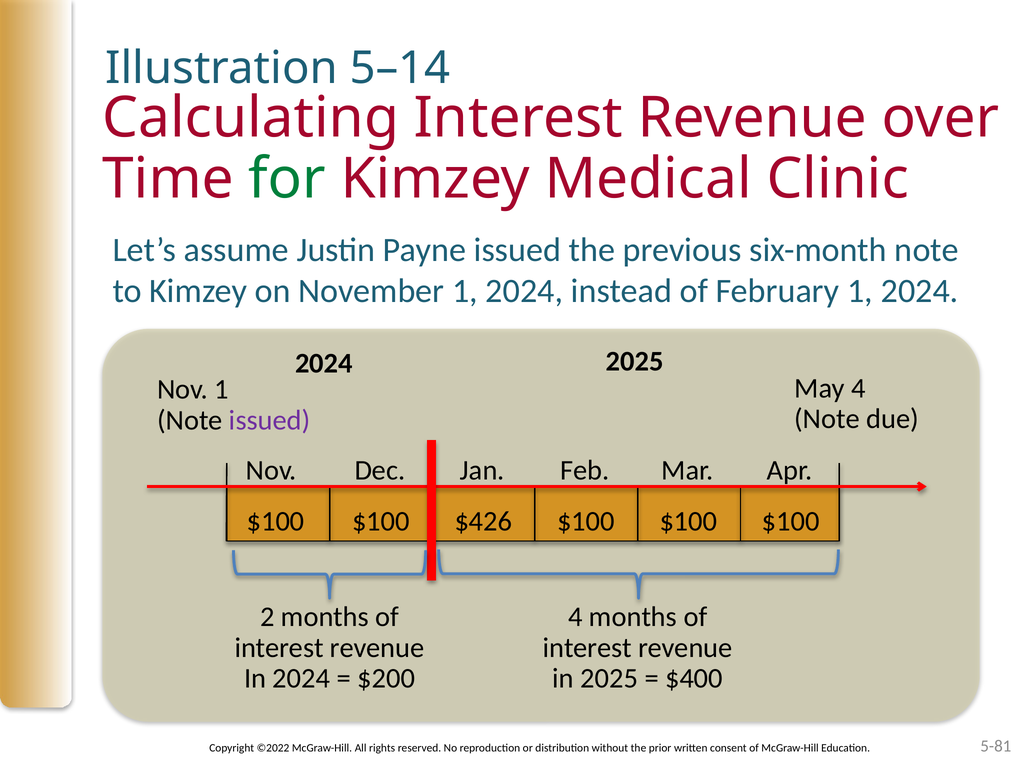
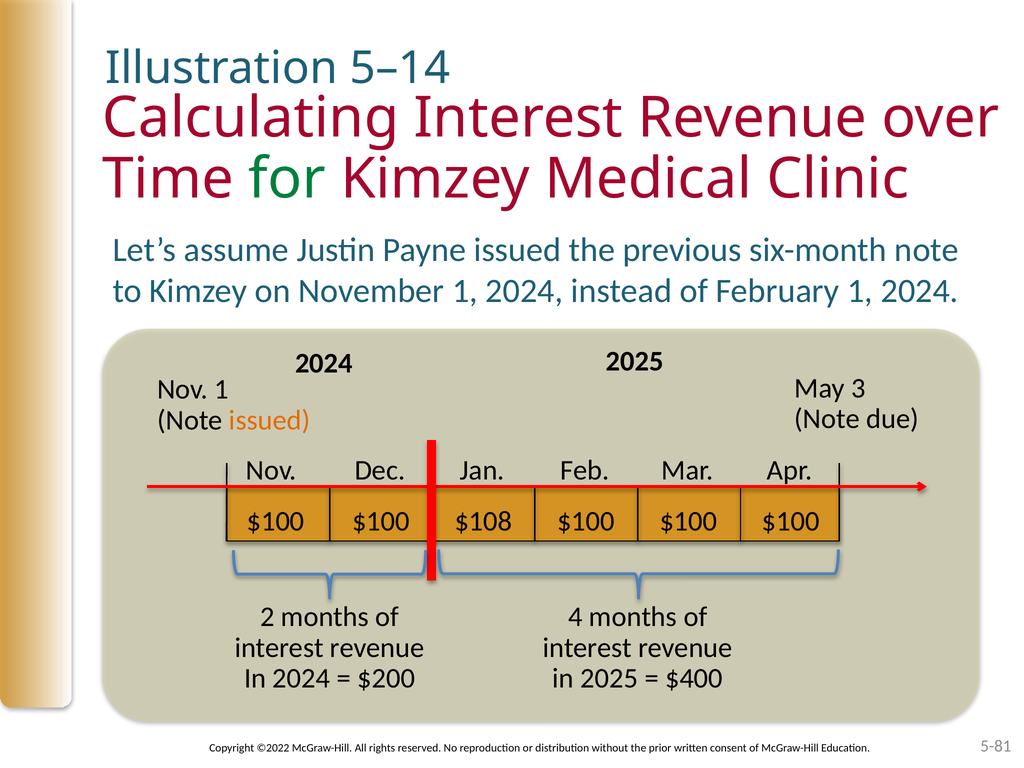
May 4: 4 -> 3 (858, 388)
issued colour: purple -> orange (270, 420)
$426: $426 -> $108 (483, 521)
